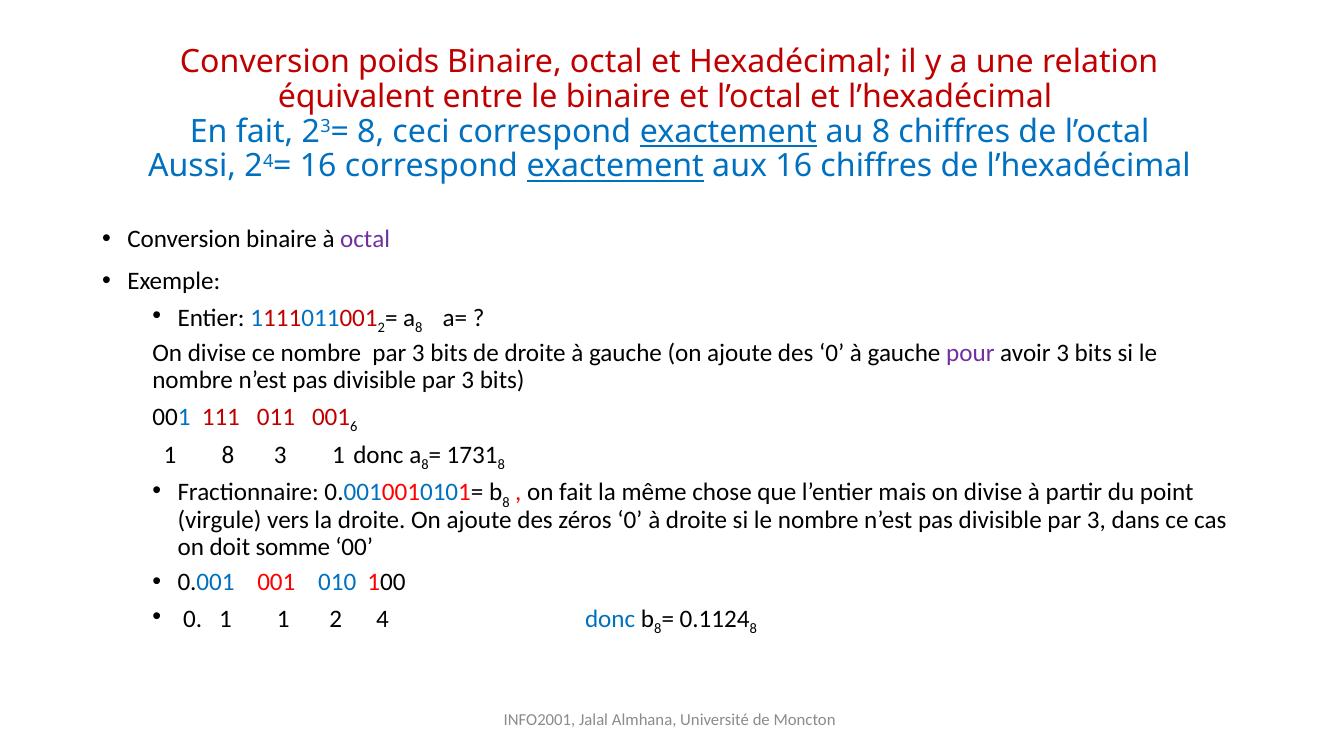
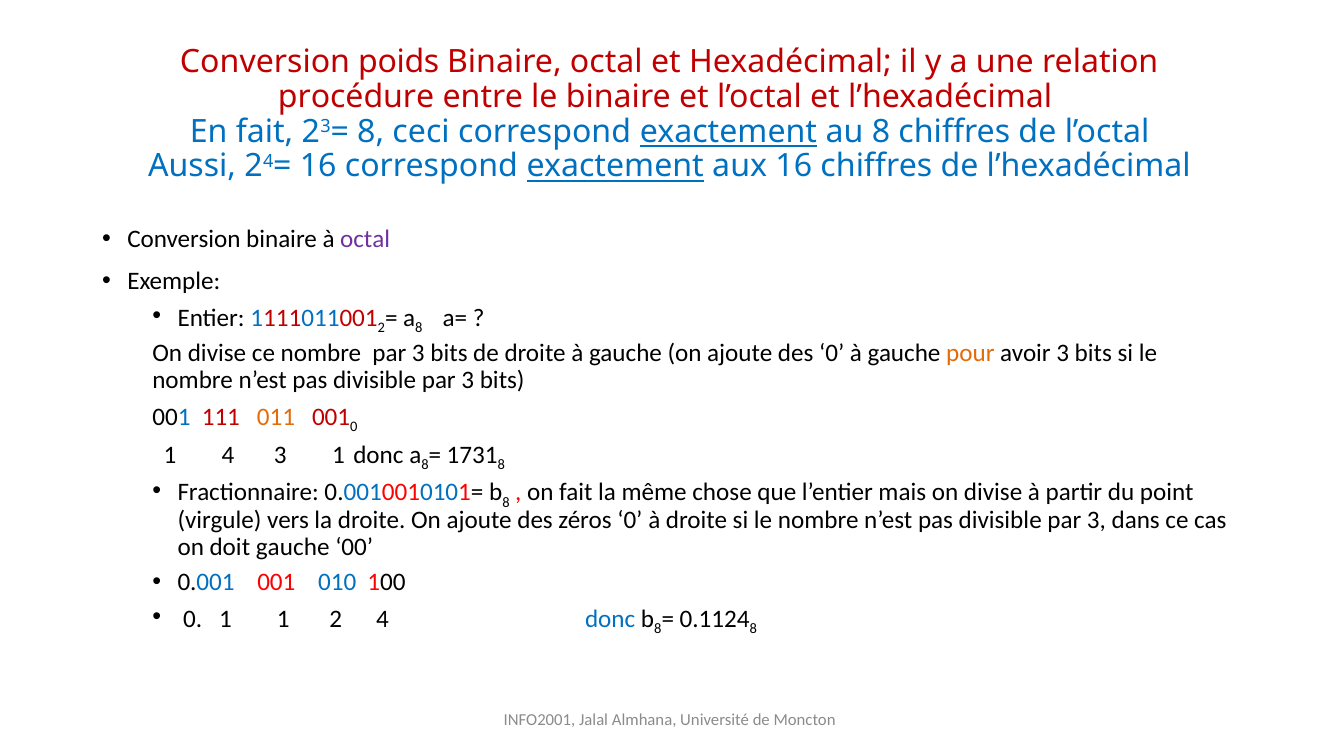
équivalent: équivalent -> procédure (356, 97)
pour colour: purple -> orange (970, 353)
011 colour: red -> orange (276, 417)
001 6: 6 -> 0 (354, 427)
1 8: 8 -> 4 (228, 455)
doit somme: somme -> gauche (293, 548)
